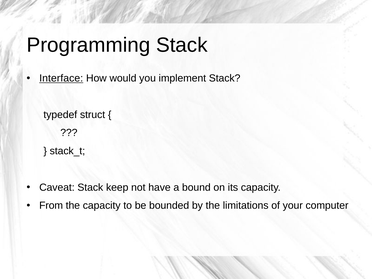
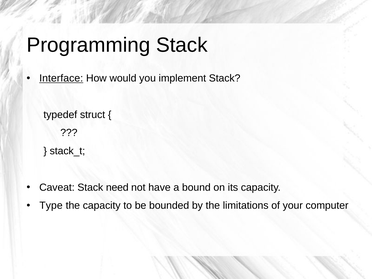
keep: keep -> need (117, 187)
From: From -> Type (51, 206)
